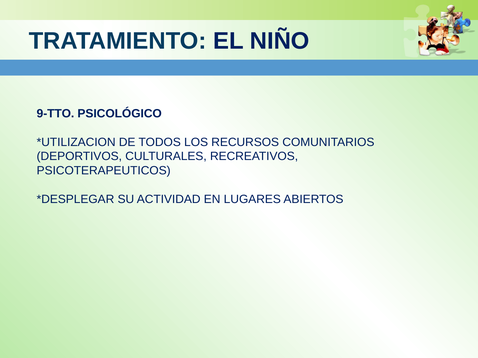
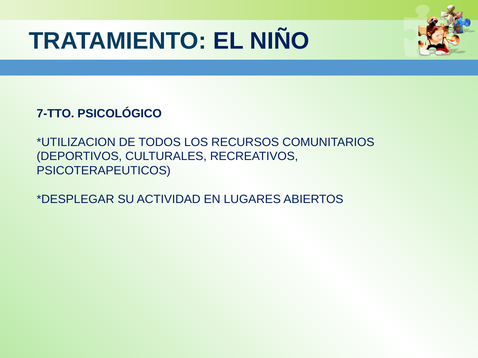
9-TTO: 9-TTO -> 7-TTO (55, 114)
